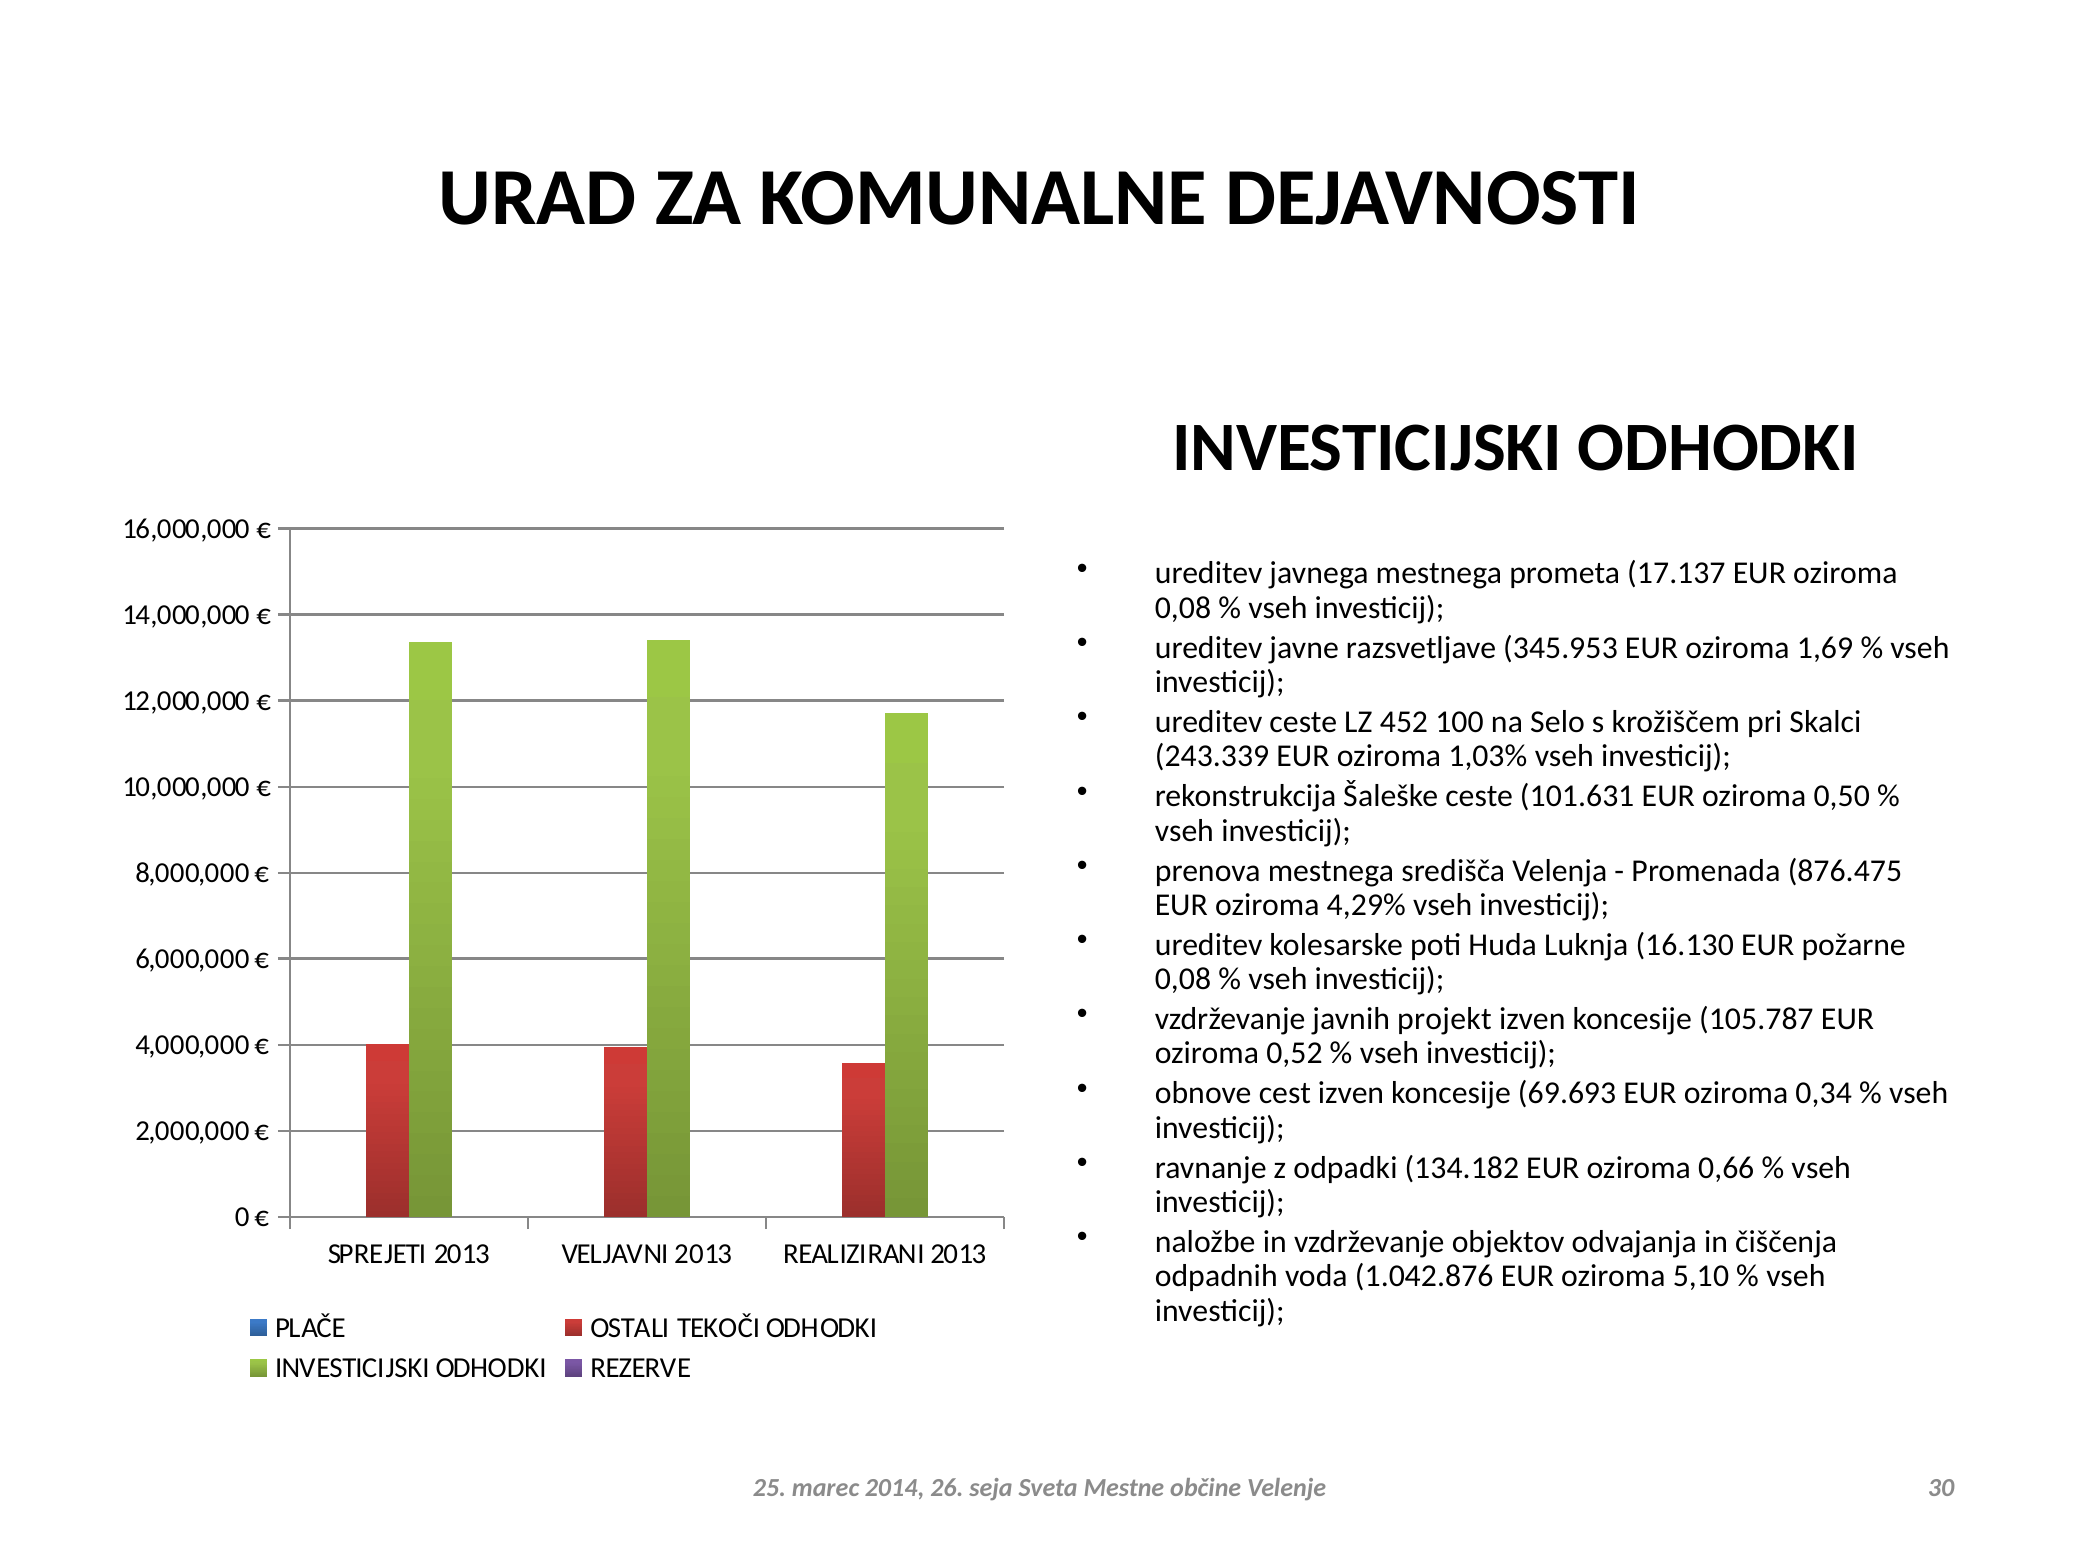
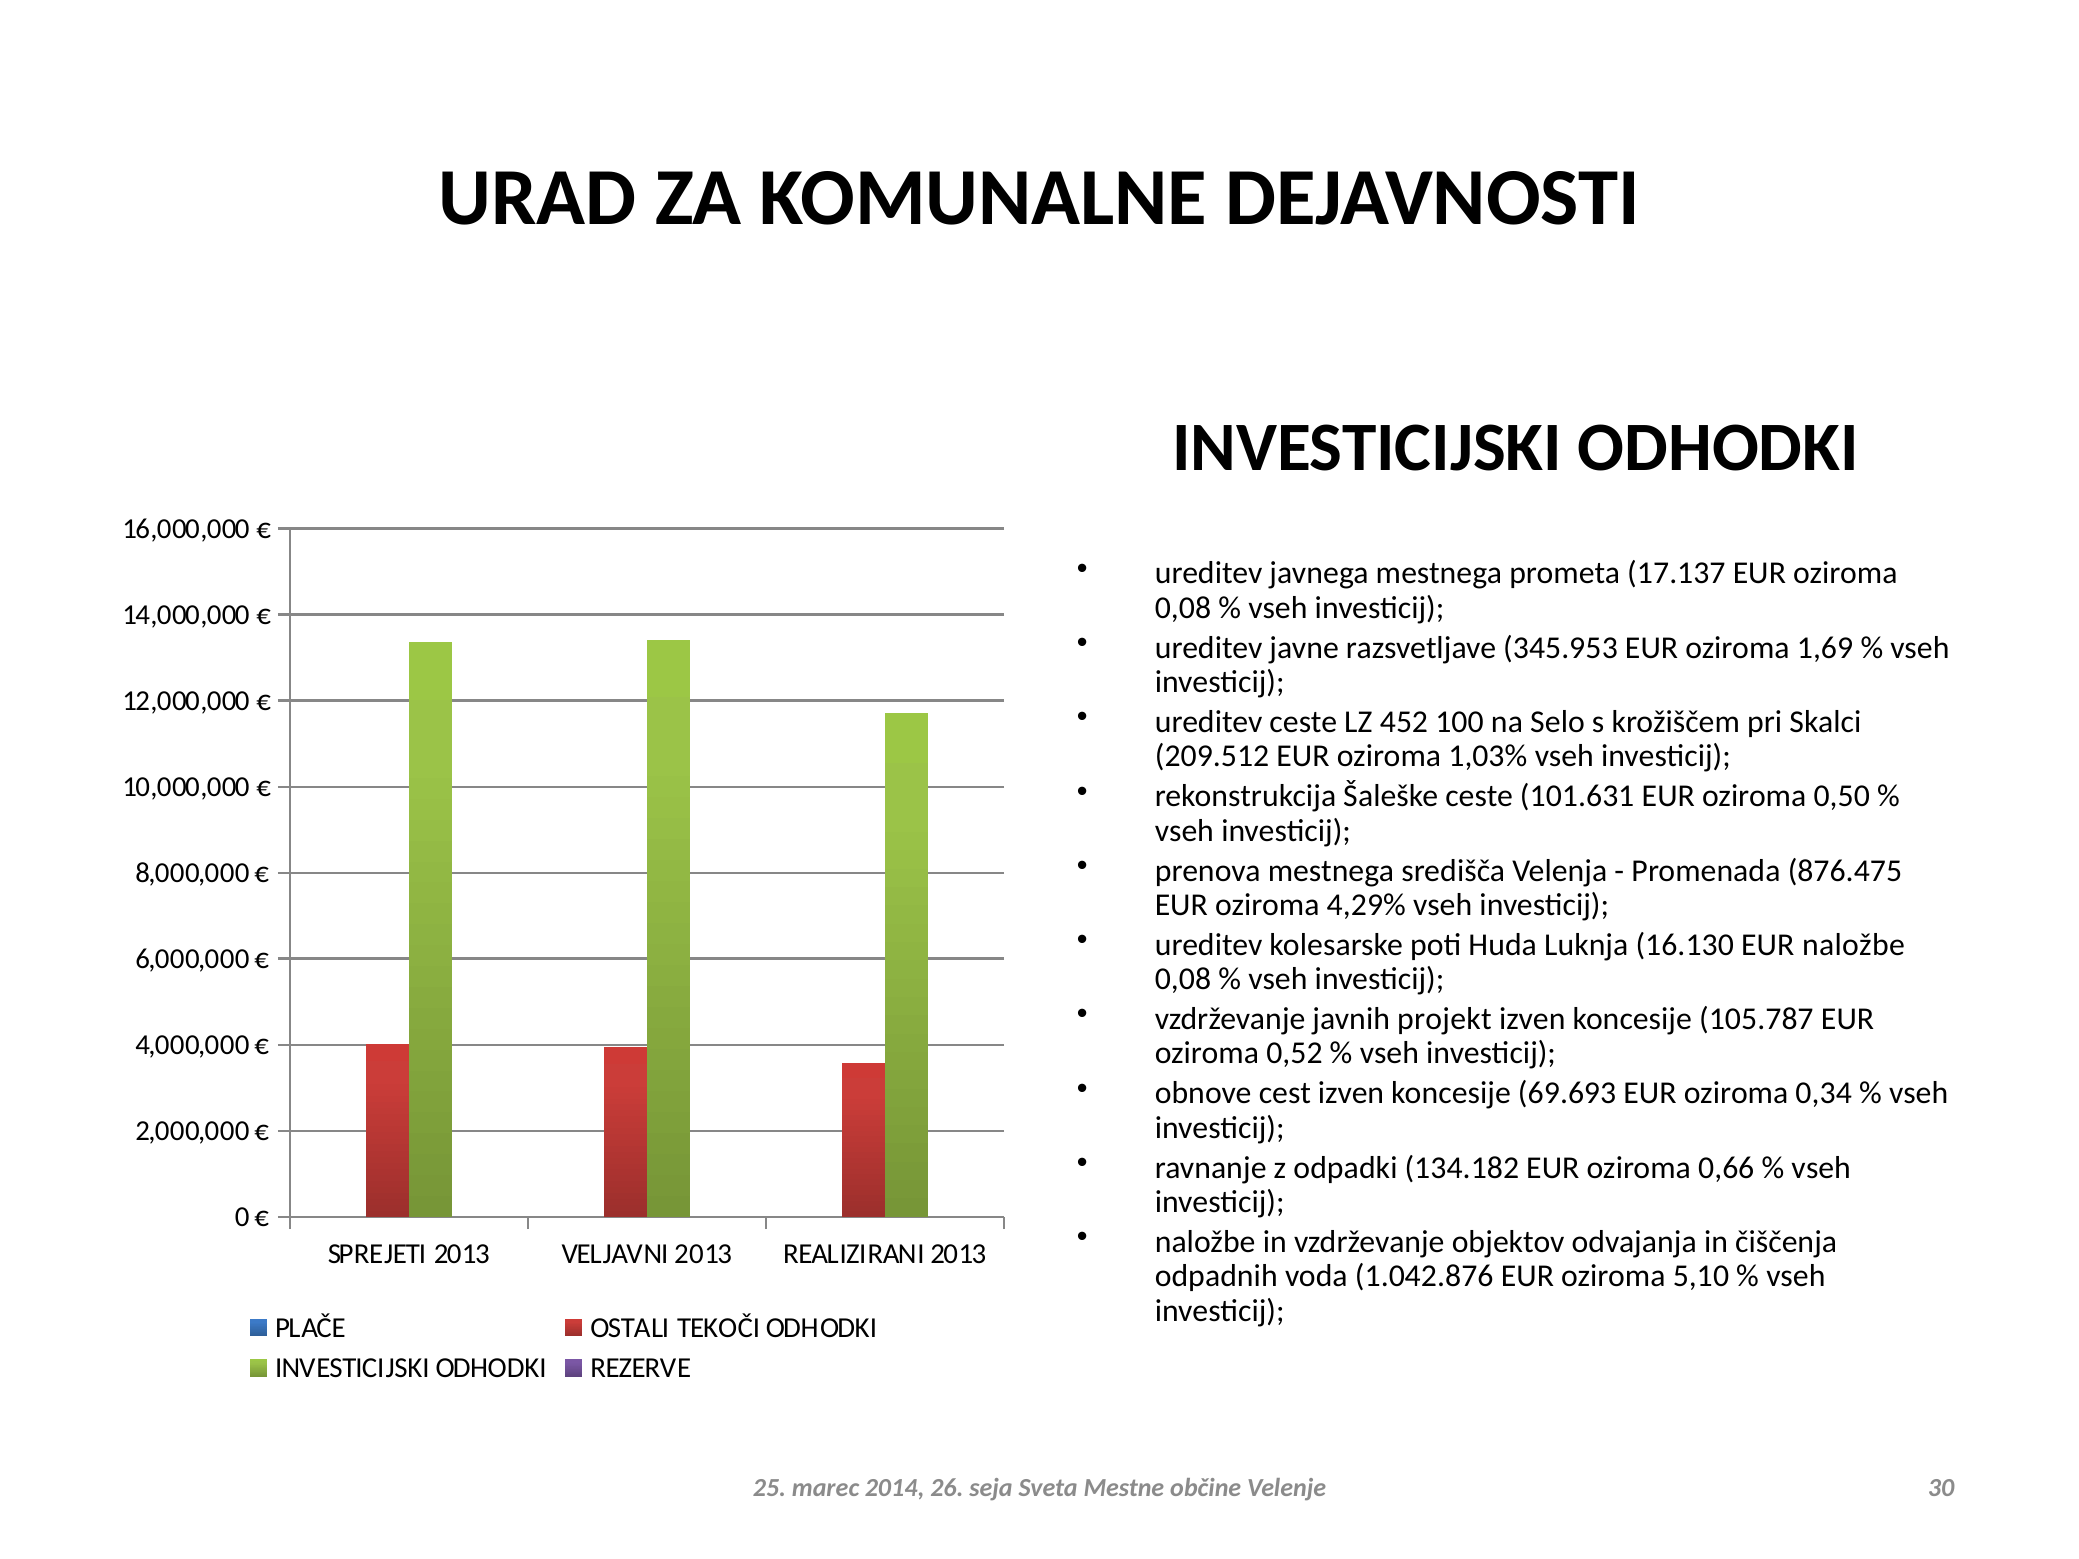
243.339: 243.339 -> 209.512 (1212, 756)
EUR požarne: požarne -> naložbe (1853, 945)
